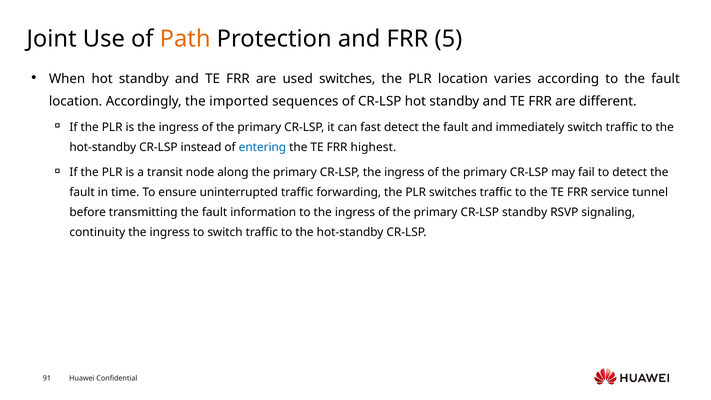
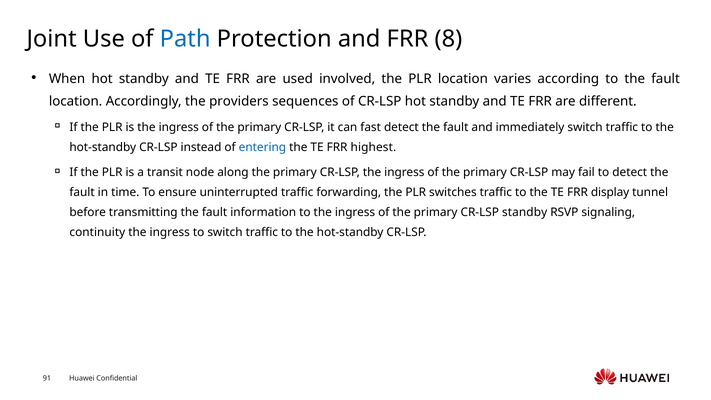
Path colour: orange -> blue (185, 39)
5: 5 -> 8 (448, 39)
used switches: switches -> involved (347, 79)
imported: imported -> providers (239, 101)
service: service -> display (610, 192)
